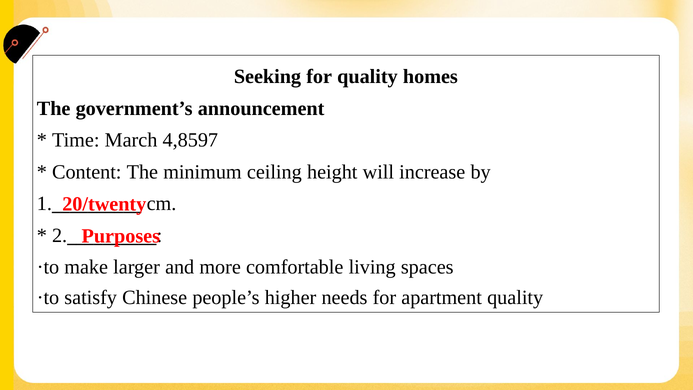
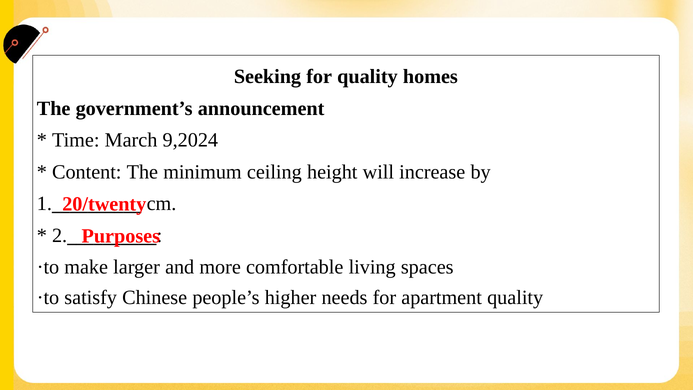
4,8597: 4,8597 -> 9,2024 (190, 140)
